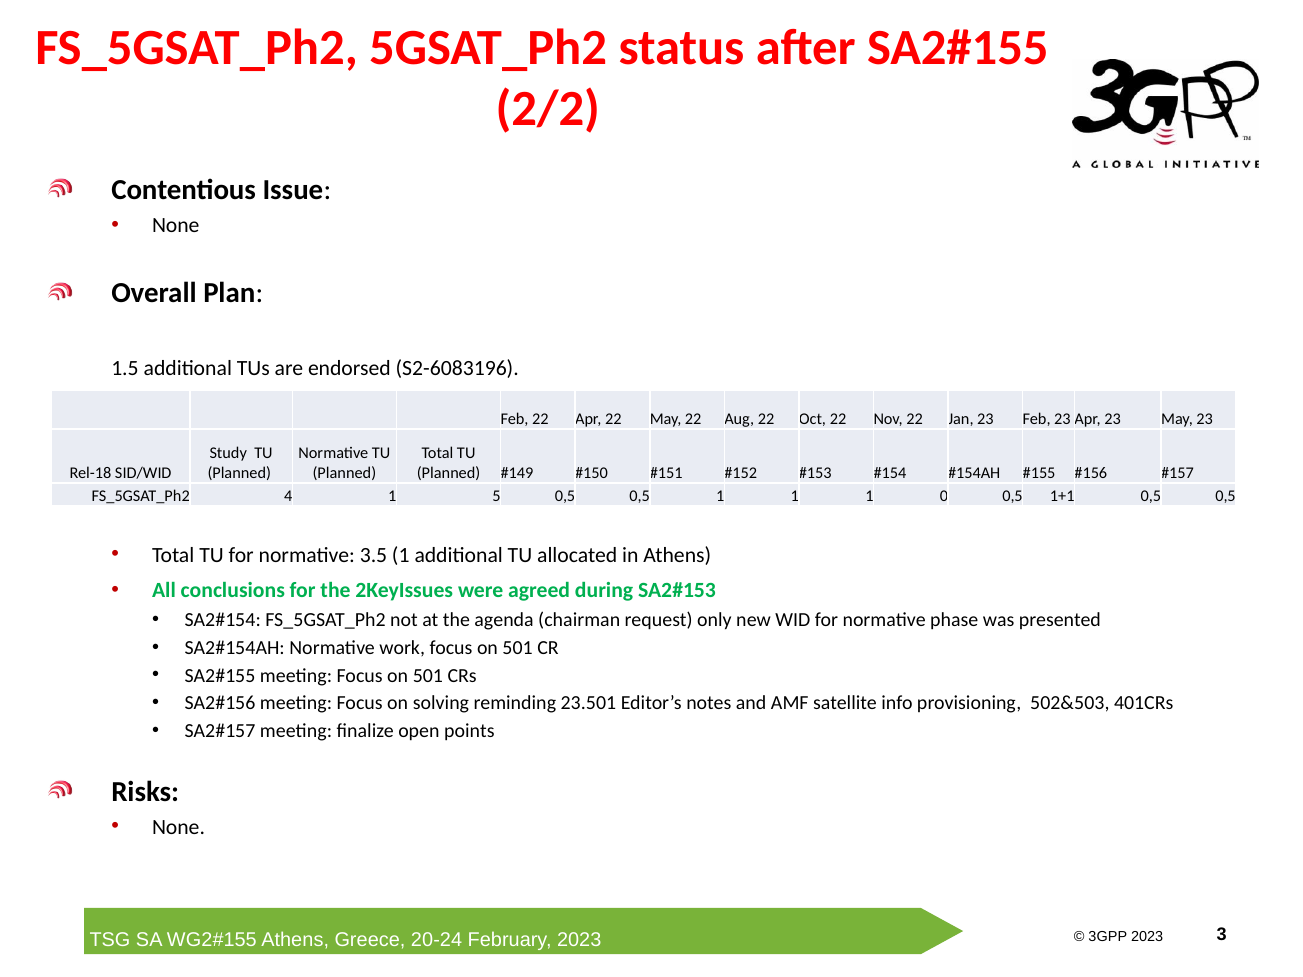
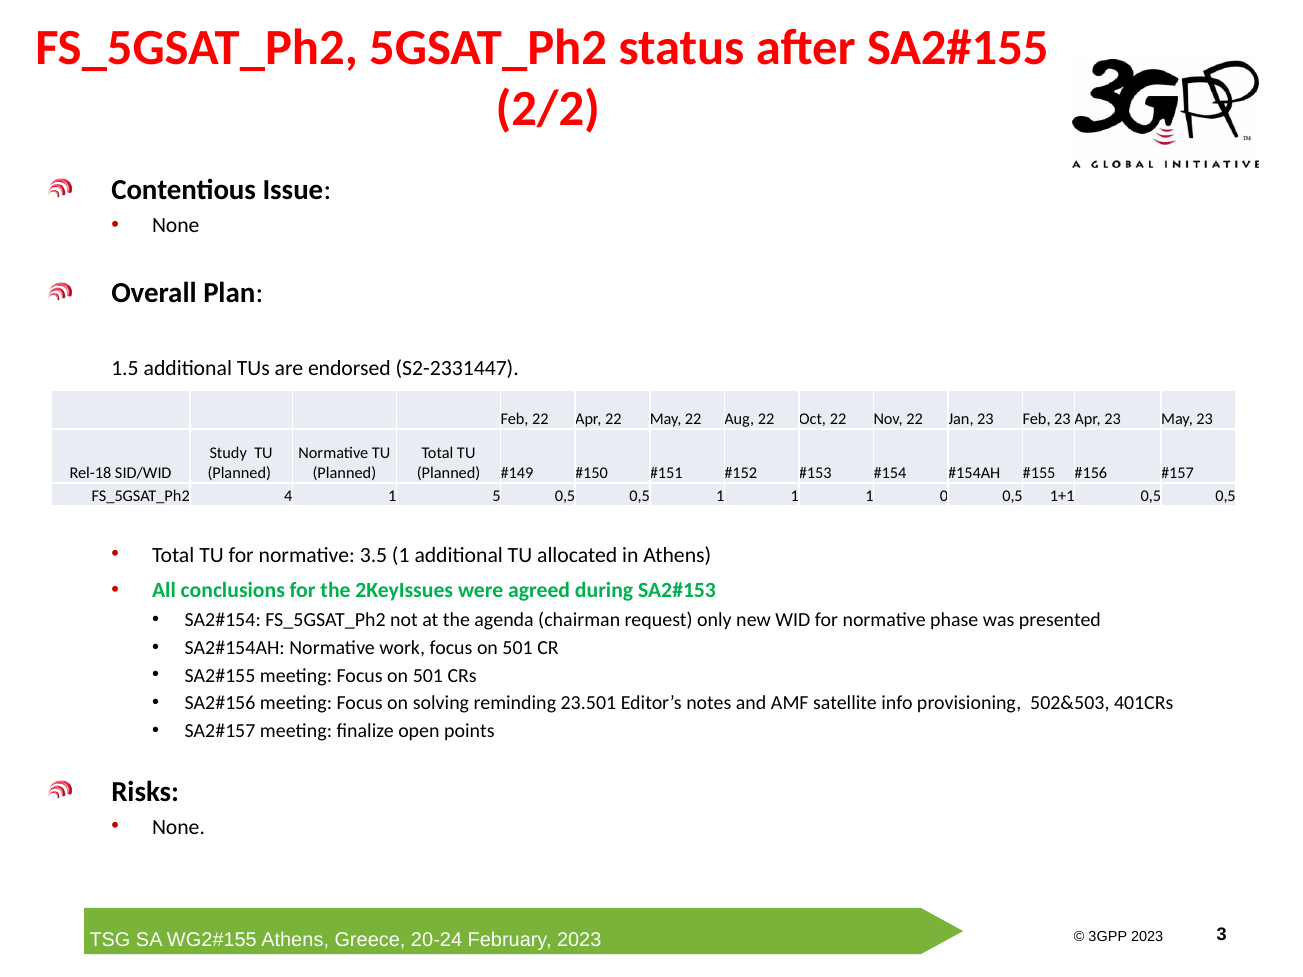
S2-6083196: S2-6083196 -> S2-2331447 (457, 369)
